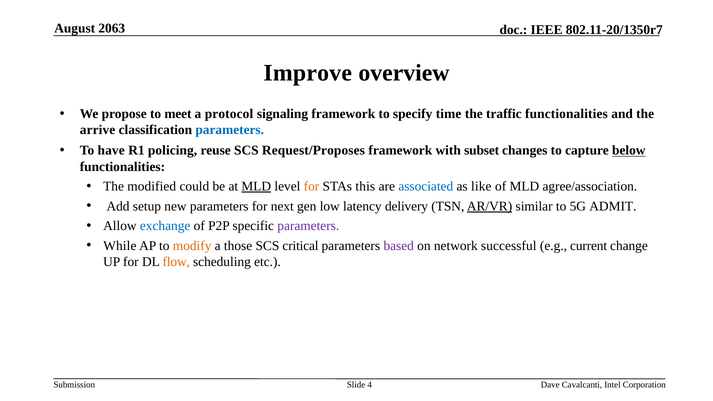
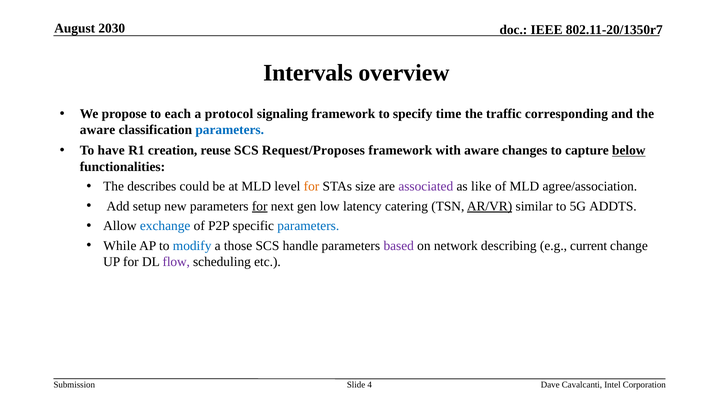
2063: 2063 -> 2030 (112, 28)
Improve: Improve -> Intervals (308, 73)
meet: meet -> each (178, 114)
traffic functionalities: functionalities -> corresponding (566, 114)
arrive: arrive -> aware (98, 130)
policing: policing -> creation (173, 151)
with subset: subset -> aware (482, 151)
modified: modified -> describes (152, 186)
MLD underline: present -> none (256, 186)
this: this -> size (365, 186)
associated colour: blue -> purple (426, 186)
for underline: none -> present (260, 206)
delivery: delivery -> catering (406, 206)
ADMIT: ADMIT -> ADDTS (613, 206)
parameters colour: purple -> blue (308, 226)
modify colour: orange -> blue (192, 246)
critical: critical -> handle (300, 246)
successful: successful -> describing (509, 246)
flow colour: orange -> purple (176, 262)
